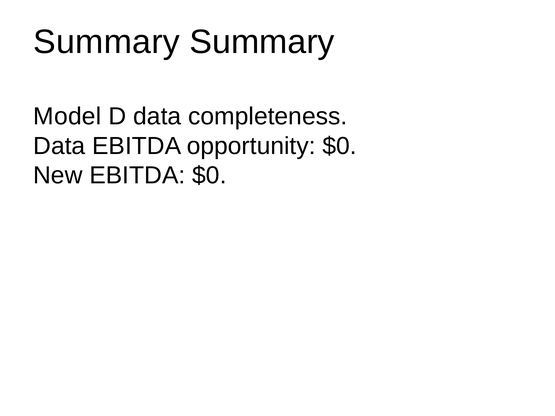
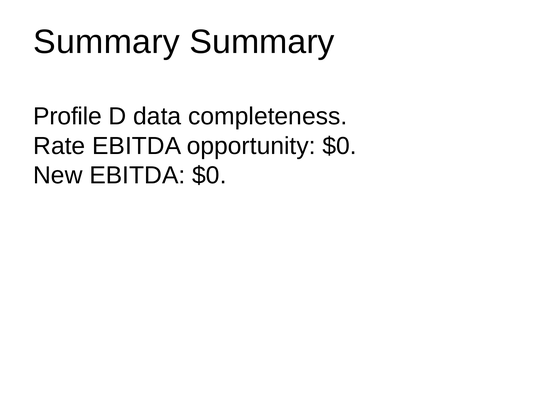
Model: Model -> Profile (68, 116)
Data: Data -> Rate (59, 146)
